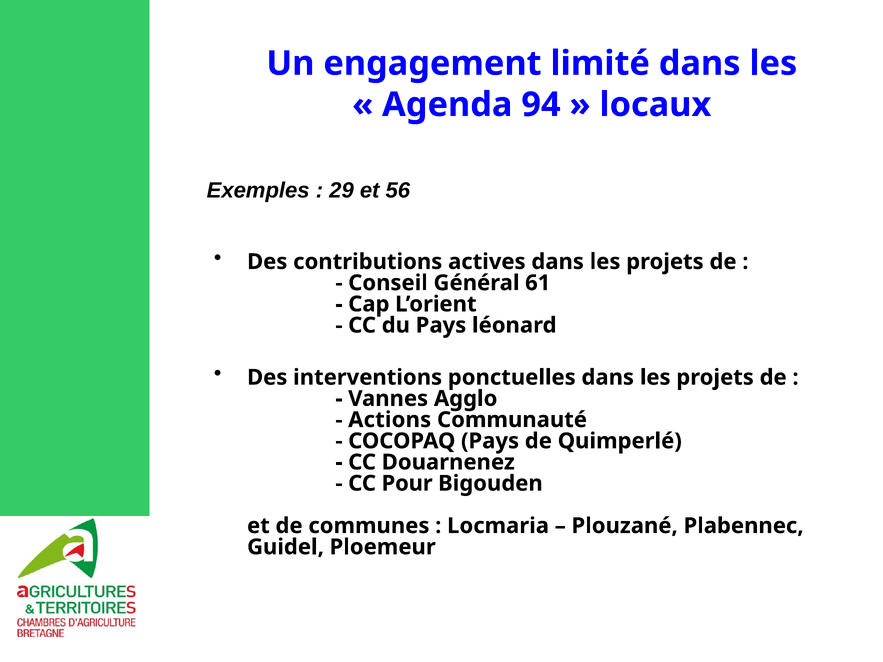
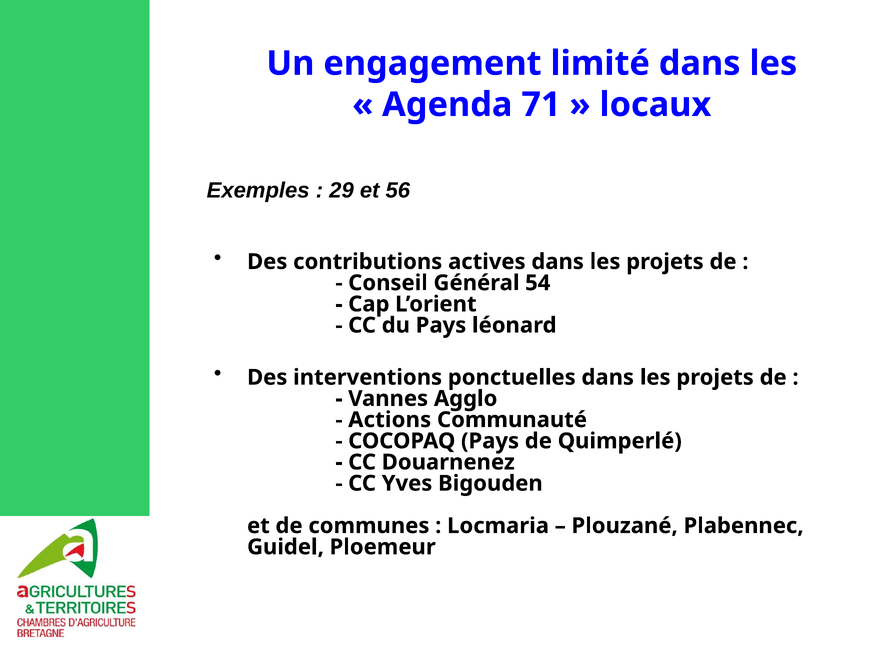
94: 94 -> 71 (541, 105)
61: 61 -> 54 (538, 283)
Pour: Pour -> Yves (407, 484)
